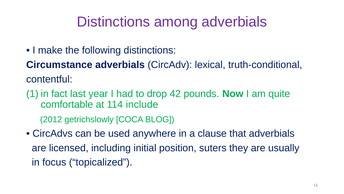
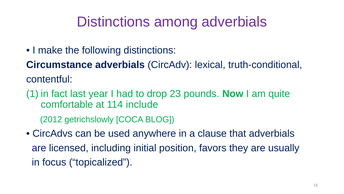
42: 42 -> 23 (175, 93)
suters: suters -> favors (213, 148)
